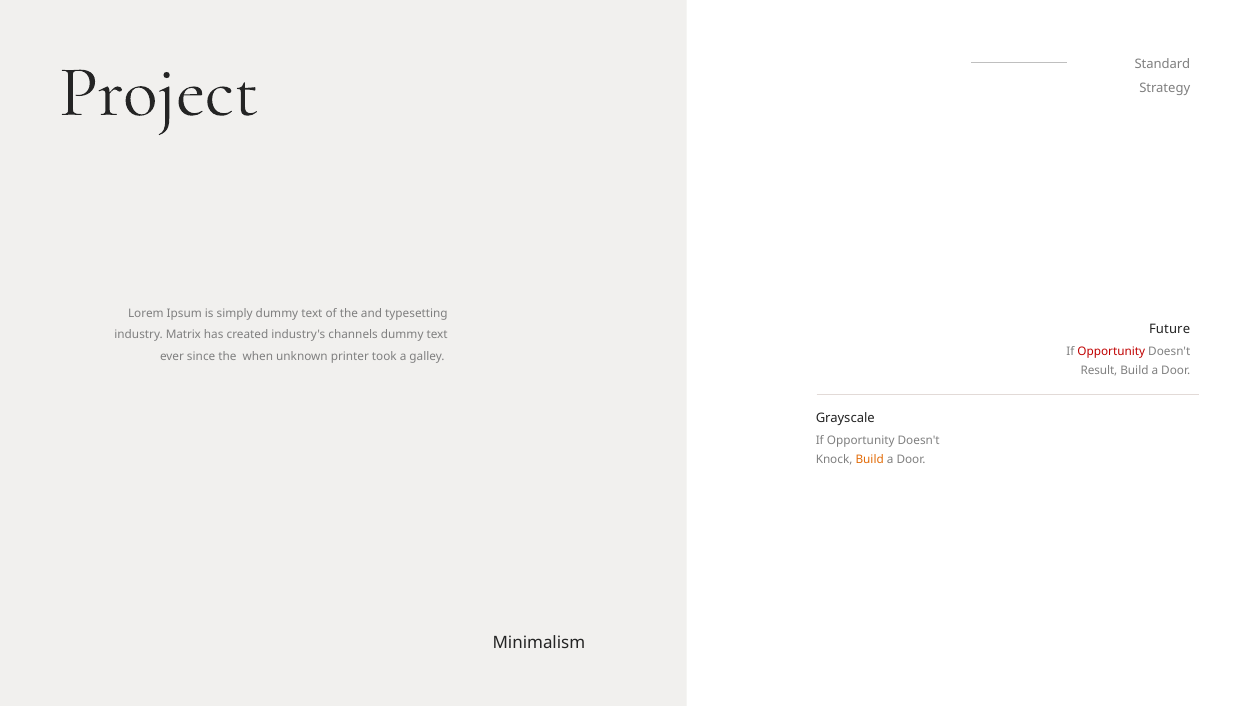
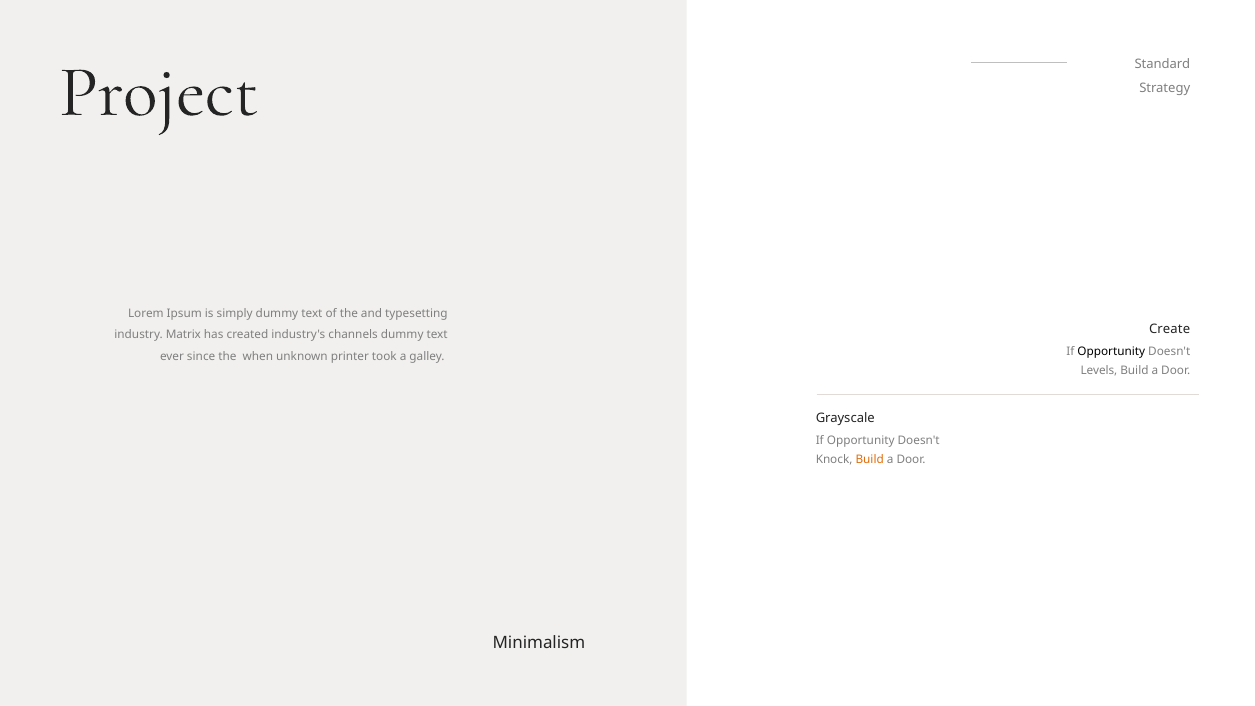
Future: Future -> Create (1170, 329)
Opportunity colour: red -> black (1111, 352)
Result: Result -> Levels (1099, 370)
